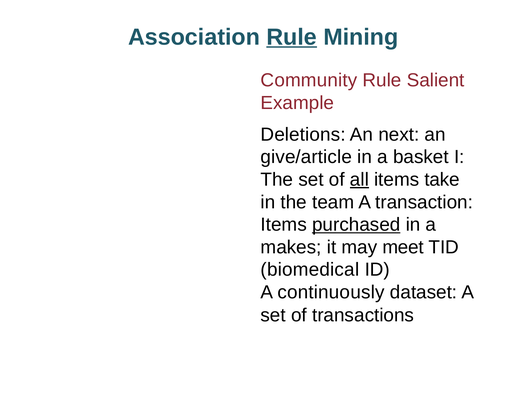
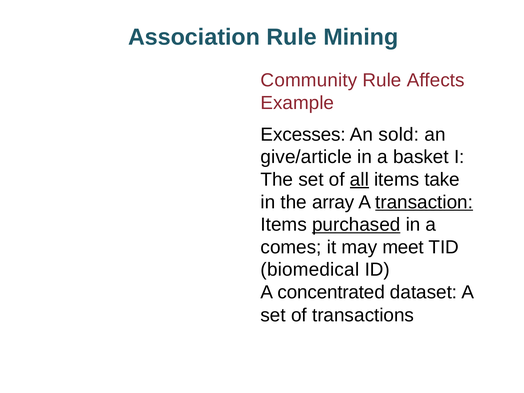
Rule underline: present -> none (292, 37)
Salient: Salient -> Affects (436, 80)
Deletions: Deletions -> Excesses (303, 135)
next: next -> sold (399, 135)
team: team -> array (333, 202)
transaction underline: none -> present (424, 202)
makes: makes -> comes (291, 247)
continuously: continuously -> concentrated (331, 292)
